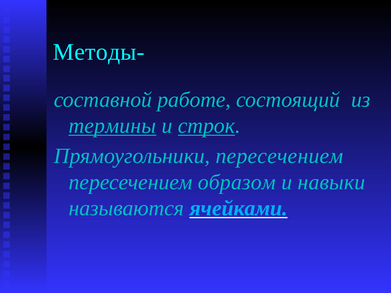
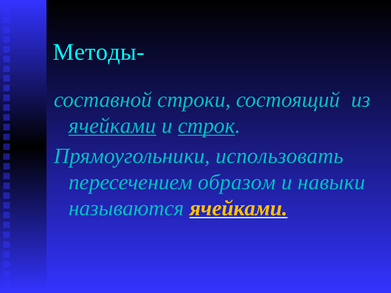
работе: работе -> строки (194, 100)
термины: термины -> ячейками (112, 126)
Прямоугольники пересечением: пересечением -> использовать (280, 156)
ячейками colour: light blue -> yellow (239, 208)
